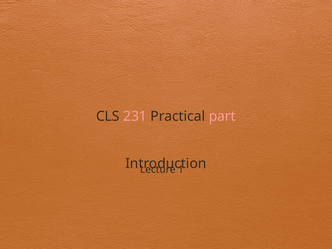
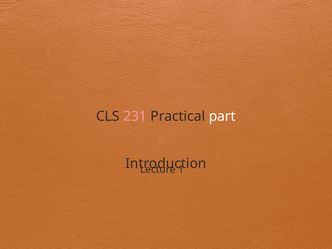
part colour: pink -> white (222, 116)
